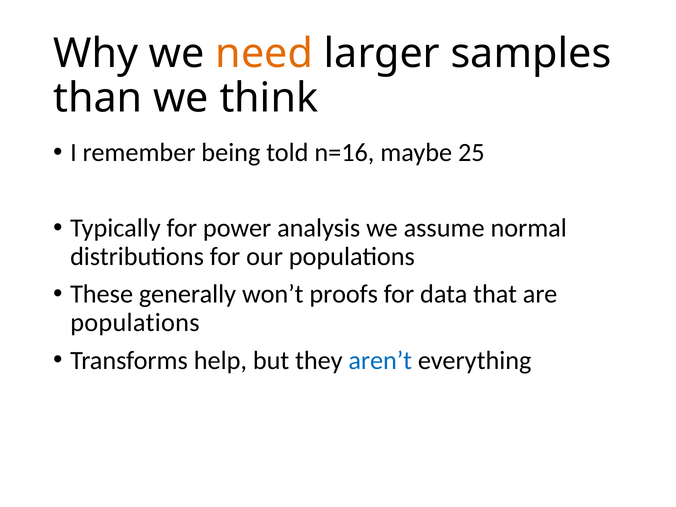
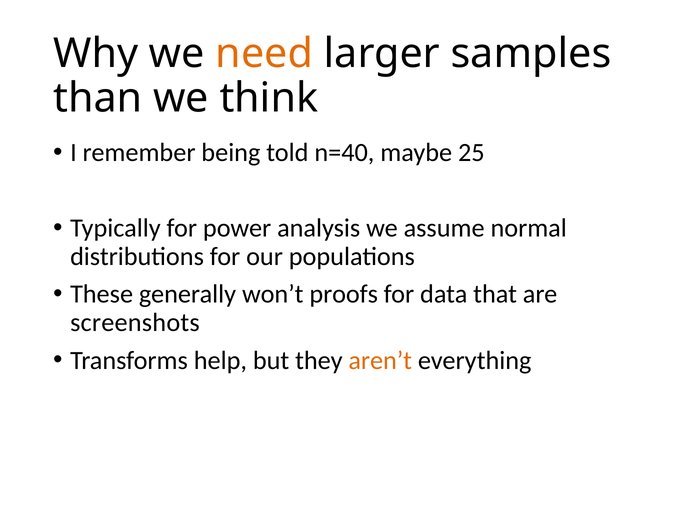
n=16: n=16 -> n=40 (344, 152)
populations: populations -> screenshots (135, 323)
aren’t colour: blue -> orange (380, 360)
